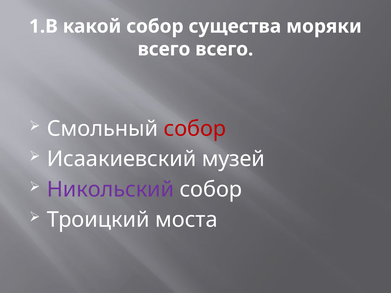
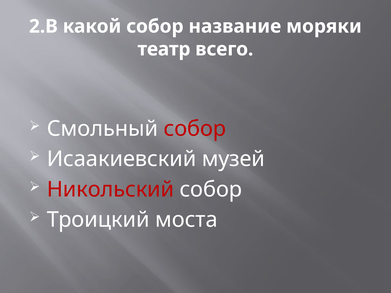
1.В: 1.В -> 2.В (43, 26)
существа: существа -> название (235, 26)
всего: всего -> театр (164, 49)
Никольский colour: purple -> red (111, 190)
